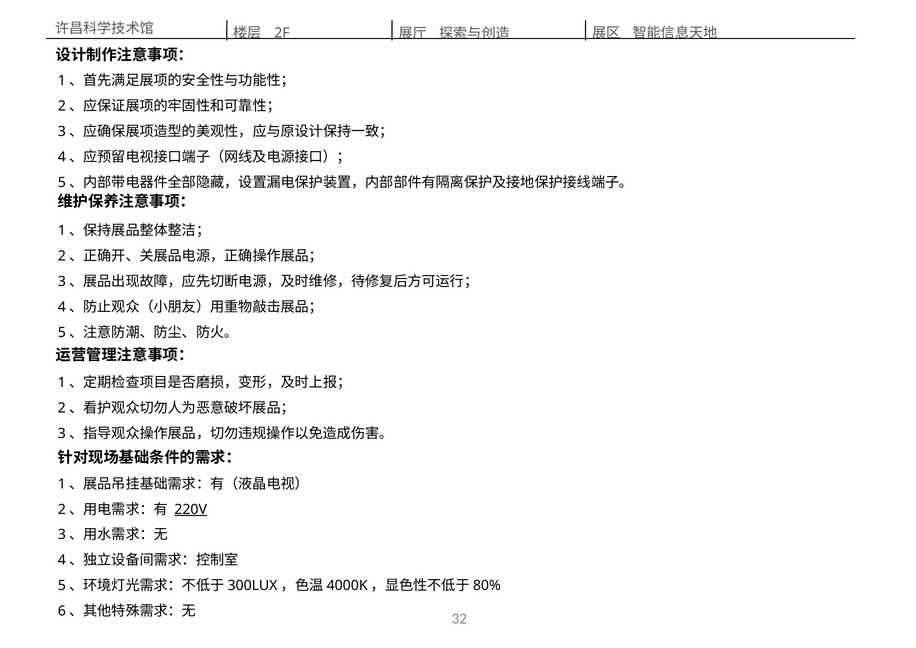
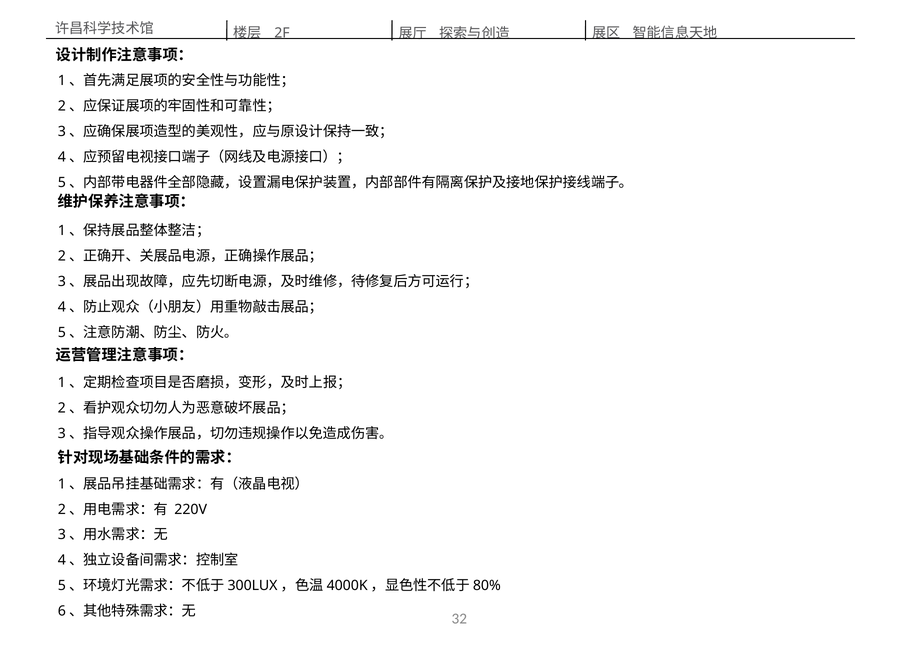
220V underline: present -> none (191, 509)
